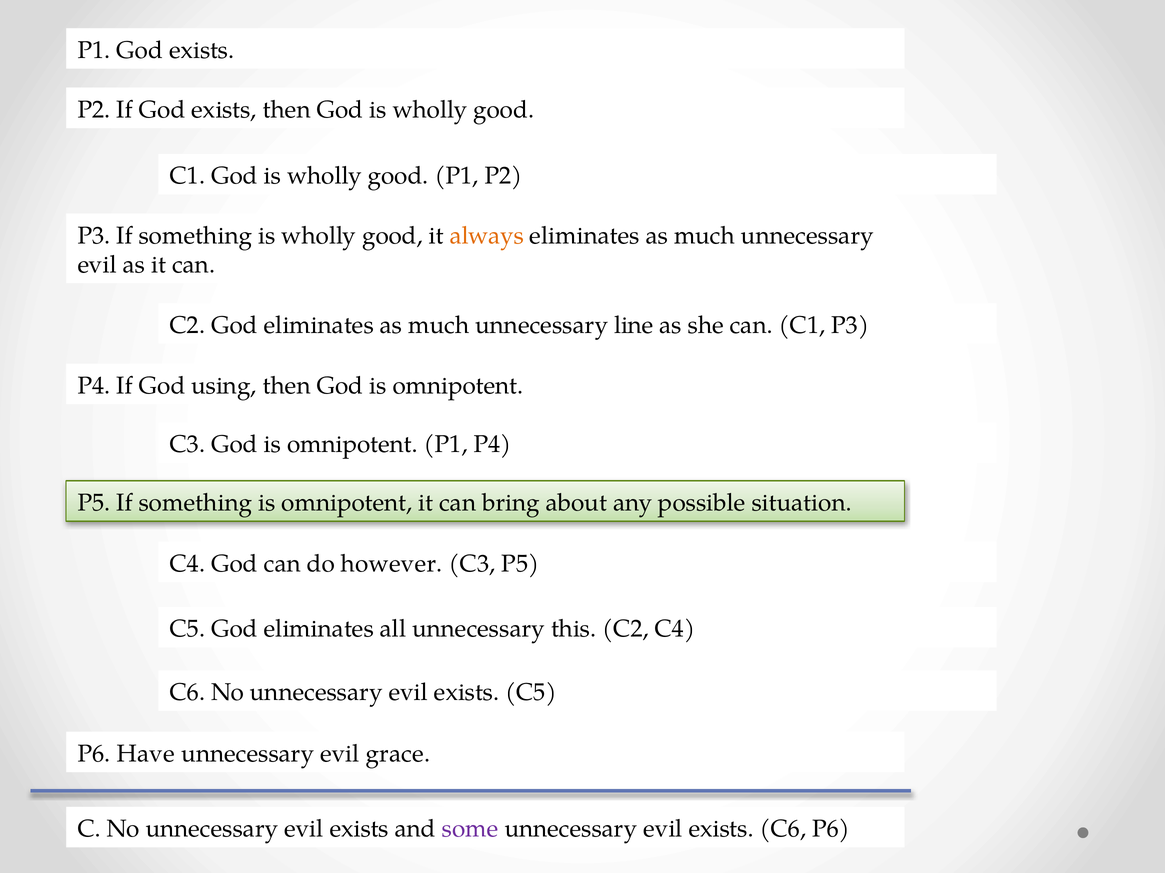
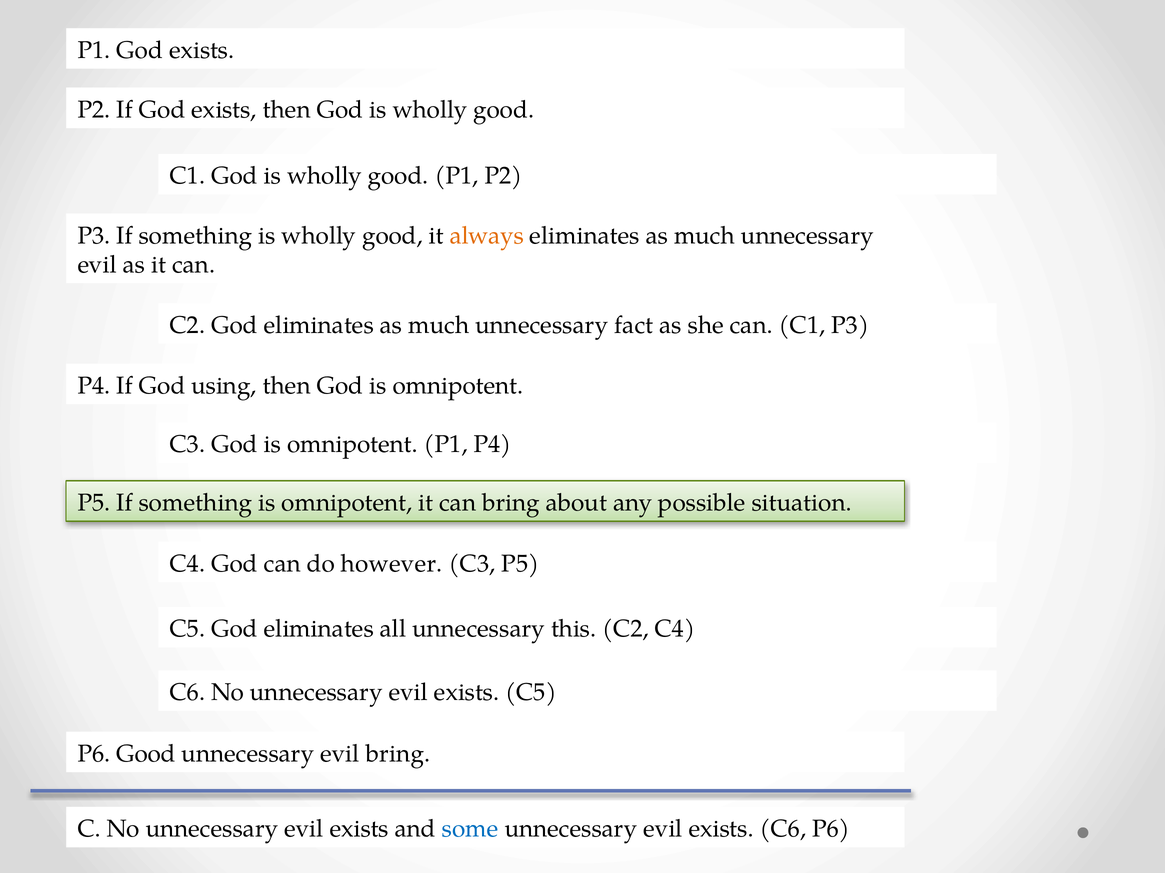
line: line -> fact (634, 325)
P6 Have: Have -> Good (146, 754)
evil grace: grace -> bring (398, 754)
some colour: purple -> blue (470, 829)
